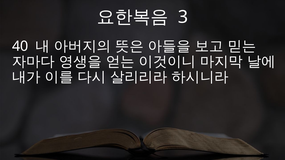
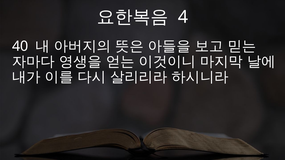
3: 3 -> 4 (183, 17)
